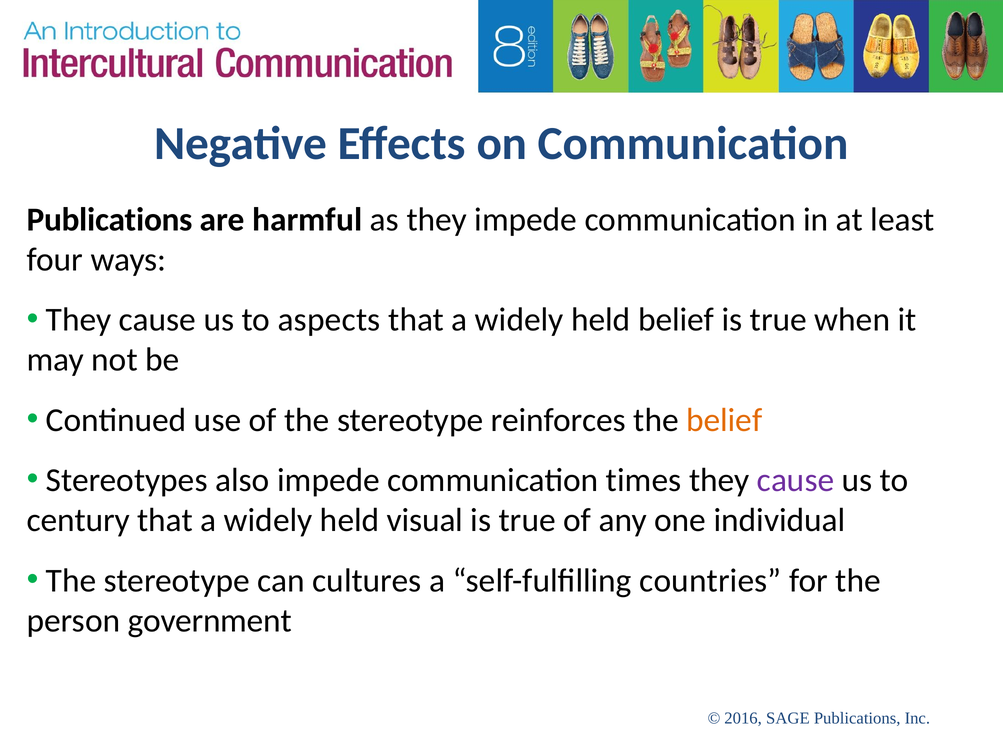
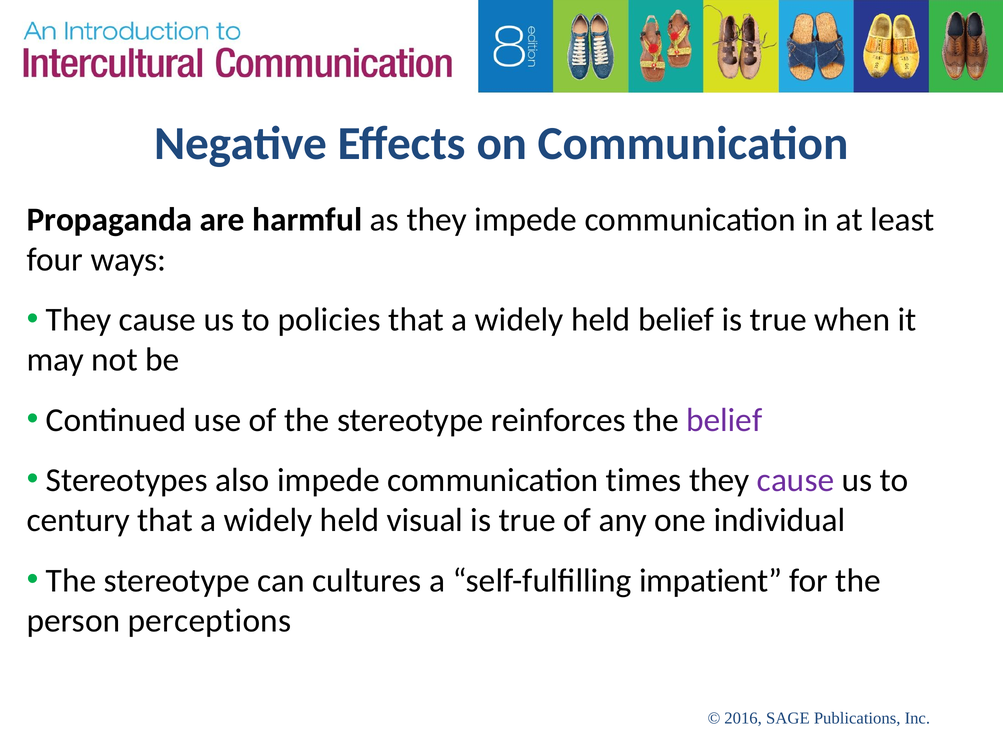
Publications: Publications -> Propaganda (110, 220)
aspects: aspects -> policies (329, 320)
belief colour: orange -> purple (724, 420)
countries: countries -> impatient (711, 581)
government: government -> perceptions (209, 621)
